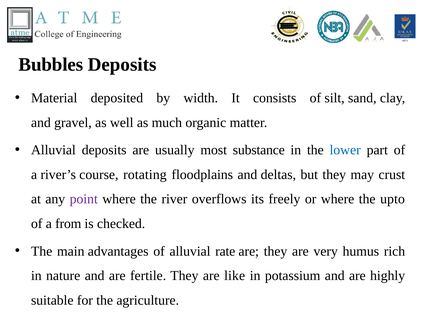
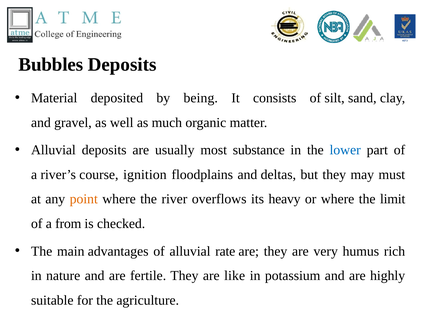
width: width -> being (201, 98)
rotating: rotating -> ignition (145, 175)
crust: crust -> must (392, 175)
point colour: purple -> orange (84, 199)
freely: freely -> heavy (285, 199)
upto: upto -> limit (393, 199)
